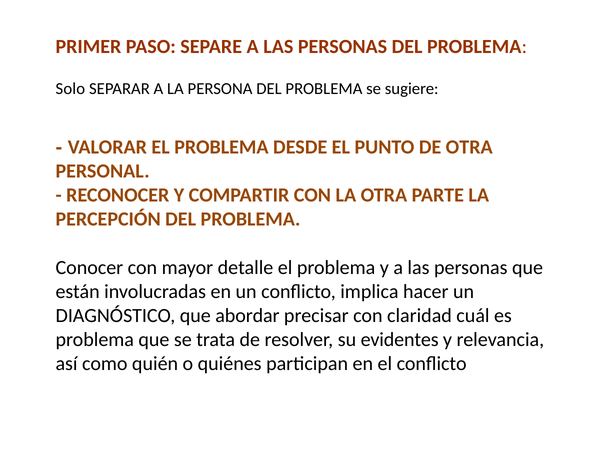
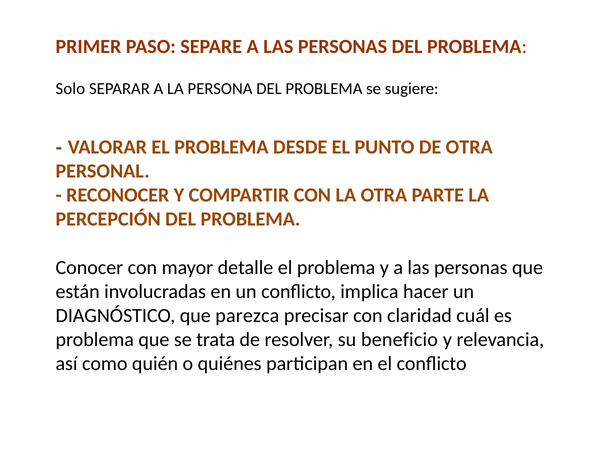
abordar: abordar -> parezca (247, 315)
evidentes: evidentes -> beneficio (399, 339)
